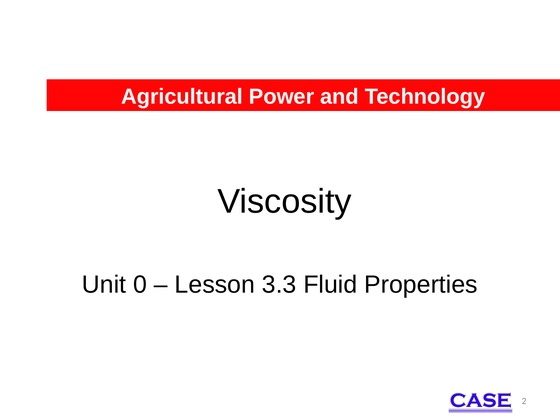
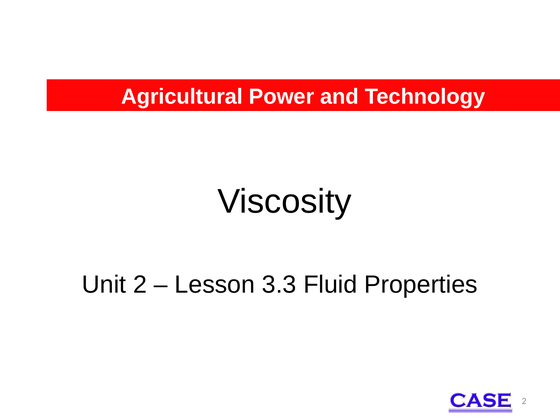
Unit 0: 0 -> 2 (140, 285)
